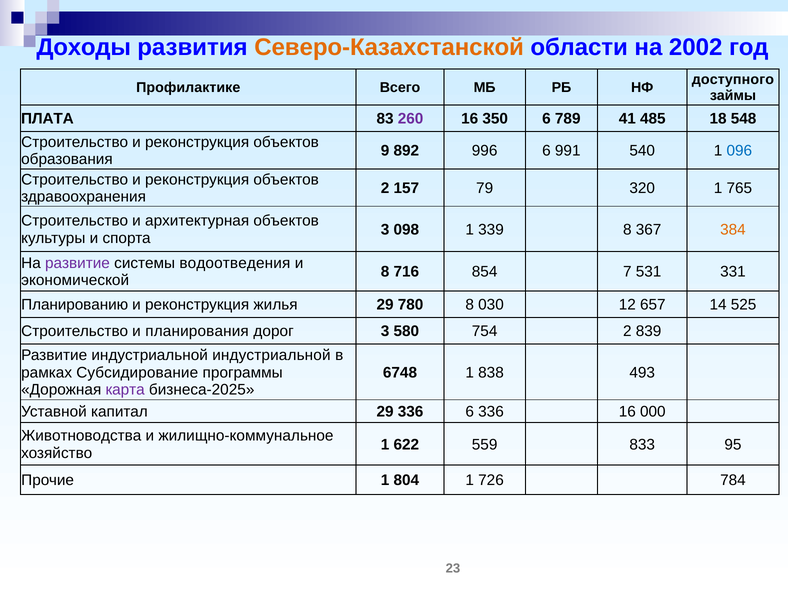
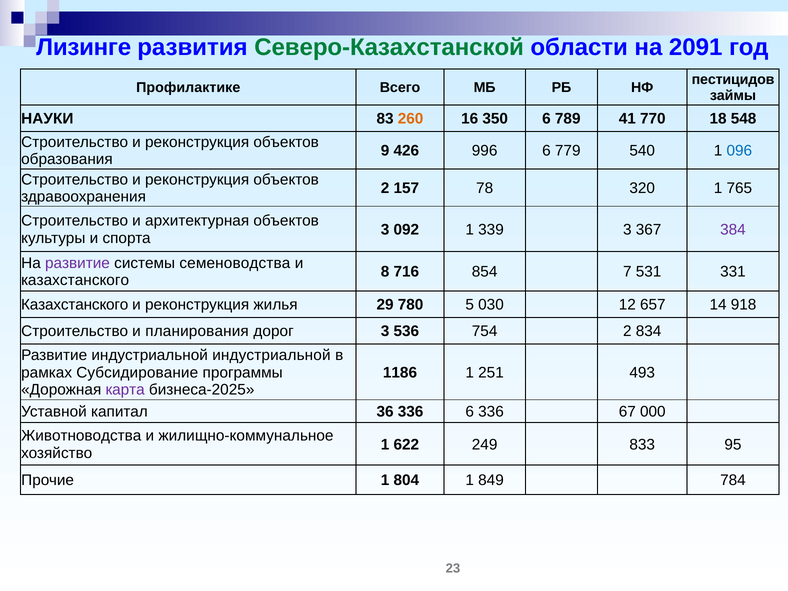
Доходы: Доходы -> Лизинге (84, 47)
Северо-Казахстанской colour: orange -> green (389, 47)
2002: 2002 -> 2091 (696, 47)
доступного: доступного -> пестицидов (733, 79)
ПЛАТА: ПЛАТА -> НАУКИ (47, 119)
260 colour: purple -> orange (411, 119)
485: 485 -> 770 (653, 119)
892: 892 -> 426 (406, 151)
991: 991 -> 779 (568, 151)
79: 79 -> 78 (485, 188)
098: 098 -> 092 (406, 230)
339 8: 8 -> 3 (627, 230)
384 colour: orange -> purple (733, 230)
водоотведения: водоотведения -> семеноводства (235, 263)
экономической: экономической -> казахстанского (75, 280)
Планированию: Планированию -> Казахстанского (75, 305)
780 8: 8 -> 5 (470, 305)
525: 525 -> 918 (744, 305)
580: 580 -> 536 (406, 331)
839: 839 -> 834 (649, 331)
6748: 6748 -> 1186 (400, 373)
838: 838 -> 251 (491, 373)
капитал 29: 29 -> 36 (385, 412)
336 16: 16 -> 67 (627, 412)
559: 559 -> 249 (485, 445)
726: 726 -> 849 (491, 480)
